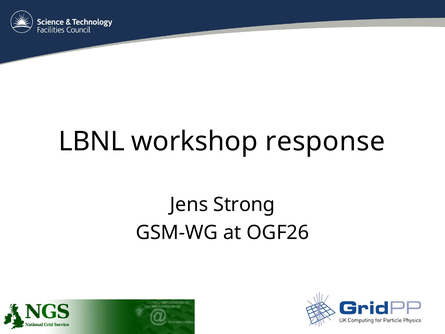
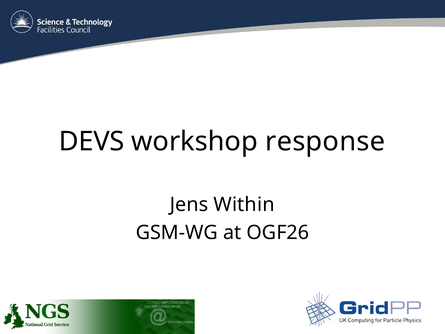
LBNL: LBNL -> DEVS (92, 141)
Strong: Strong -> Within (244, 205)
